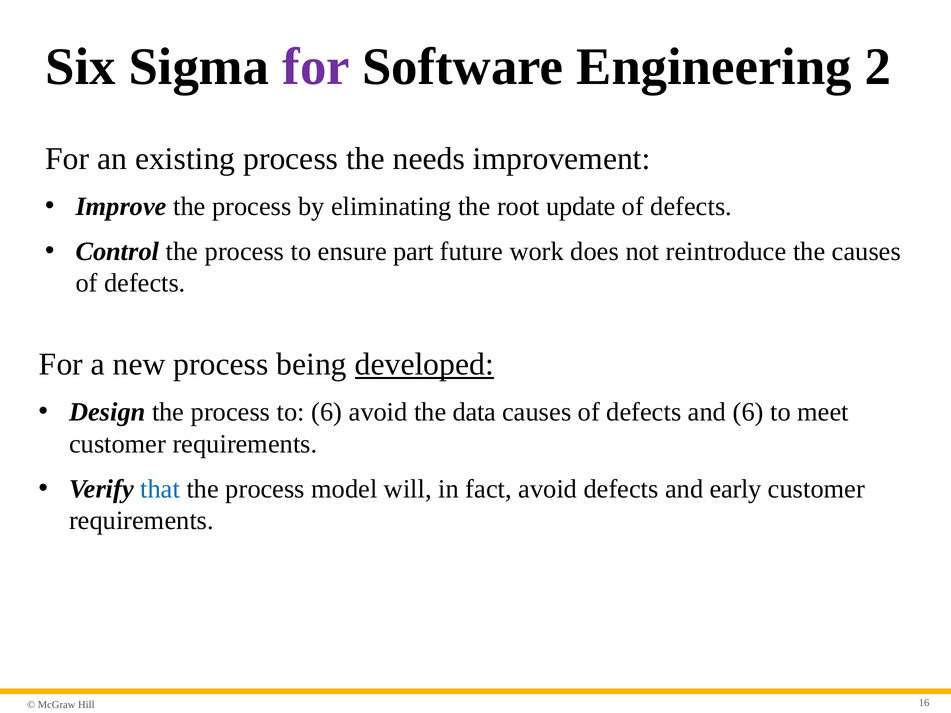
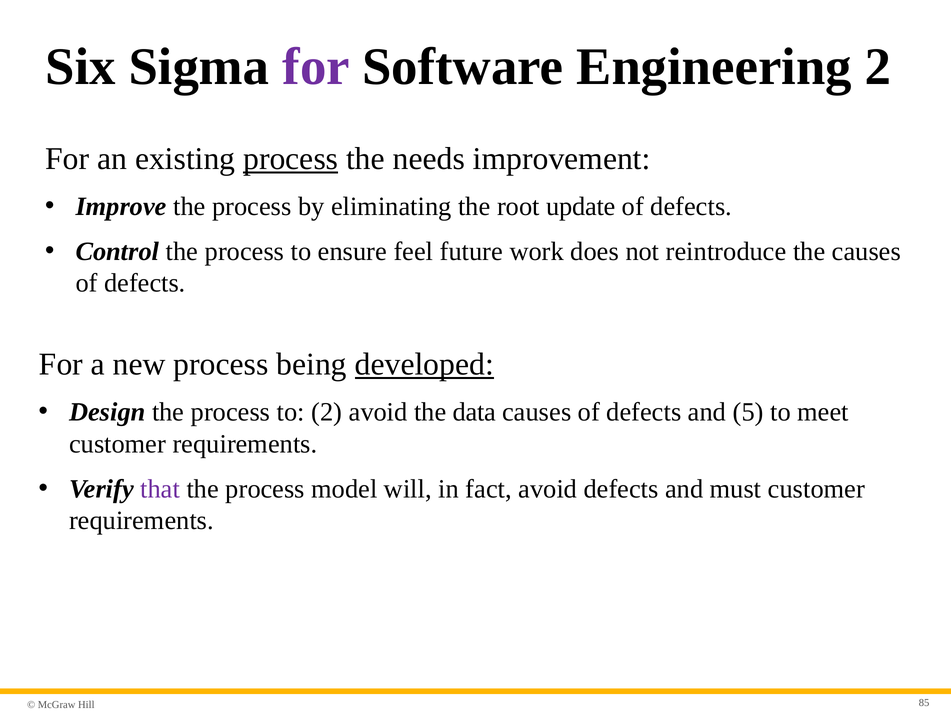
process underline: none -> present (291, 159)
part: part -> feel (413, 251)
to 6: 6 -> 2 (327, 412)
and 6: 6 -> 5 (748, 412)
that colour: blue -> purple (160, 489)
early: early -> must (736, 489)
16: 16 -> 85 (924, 703)
